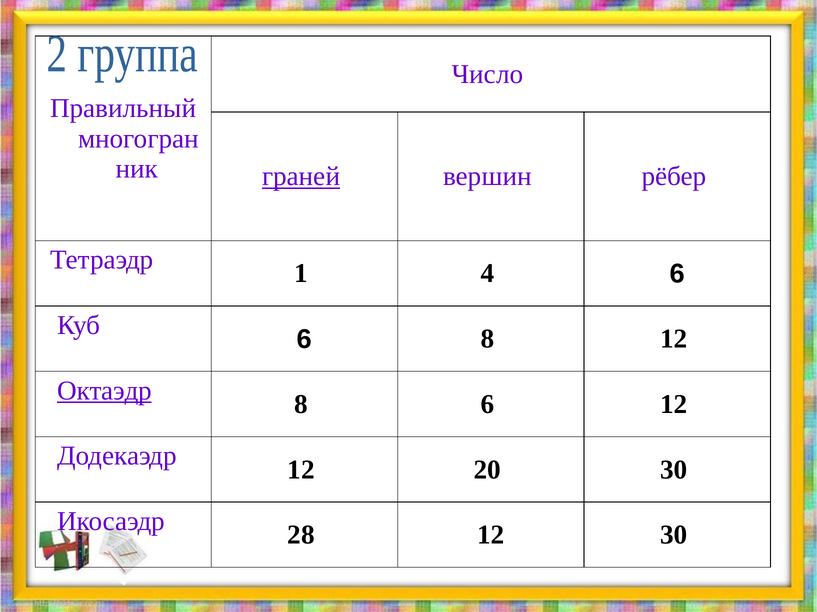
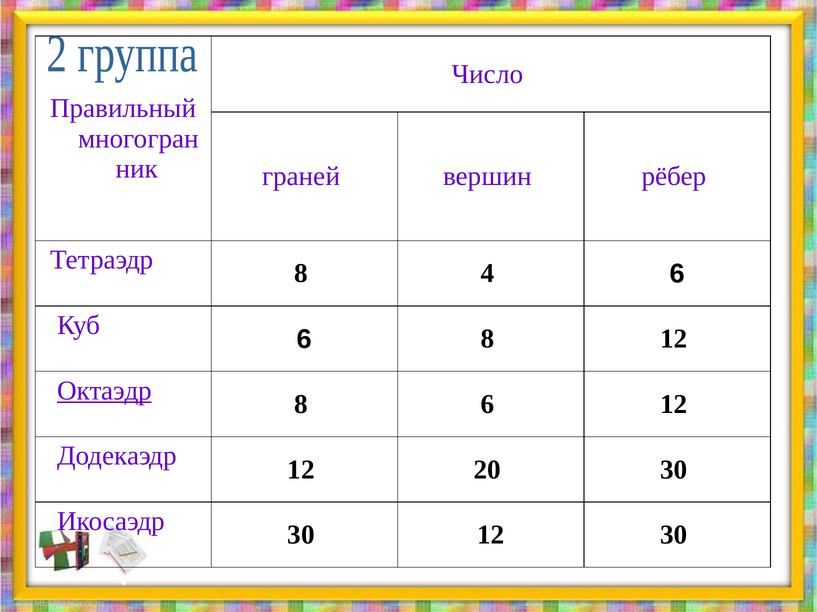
граней underline: present -> none (301, 177)
Тетраэдр 1: 1 -> 8 (301, 274)
Икосаэдр 28: 28 -> 30 (301, 536)
